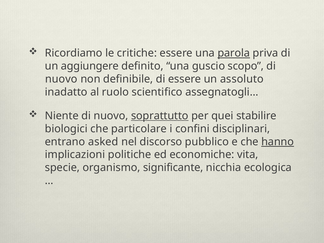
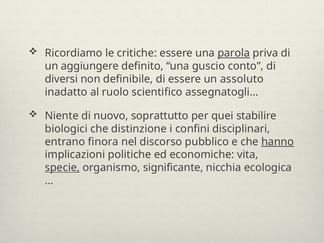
scopo: scopo -> conto (246, 66)
nuovo: nuovo -> diversi (61, 79)
soprattutto underline: present -> none (160, 116)
particolare: particolare -> distinzione (139, 129)
asked: asked -> finora (103, 142)
specie underline: none -> present (62, 168)
